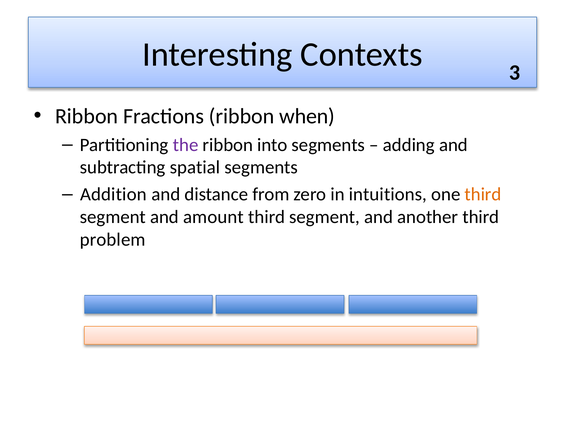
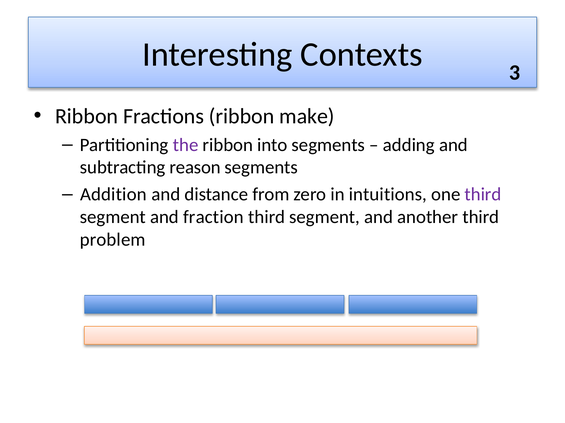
when: when -> make (307, 116)
spatial: spatial -> reason (195, 168)
third colour: orange -> purple (483, 195)
amount: amount -> fraction (213, 217)
